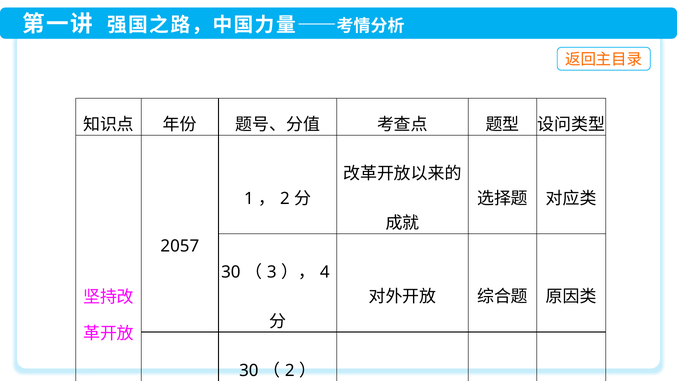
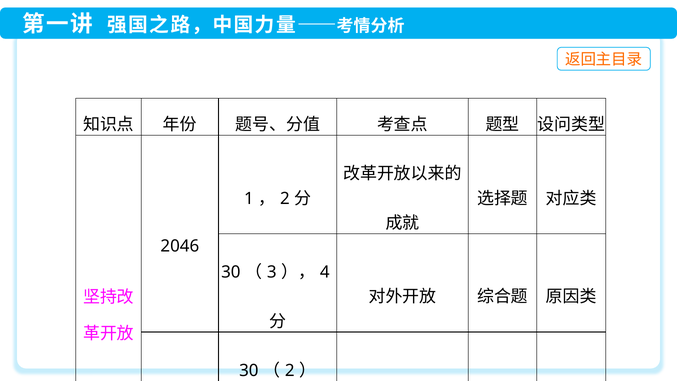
2057: 2057 -> 2046 (180, 246)
